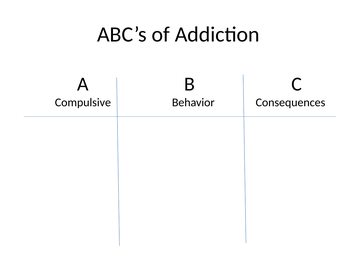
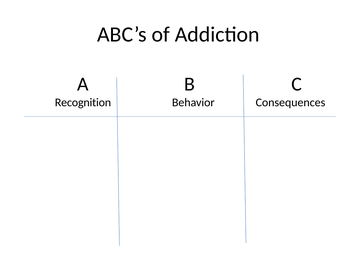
Compulsive: Compulsive -> Recognition (83, 103)
